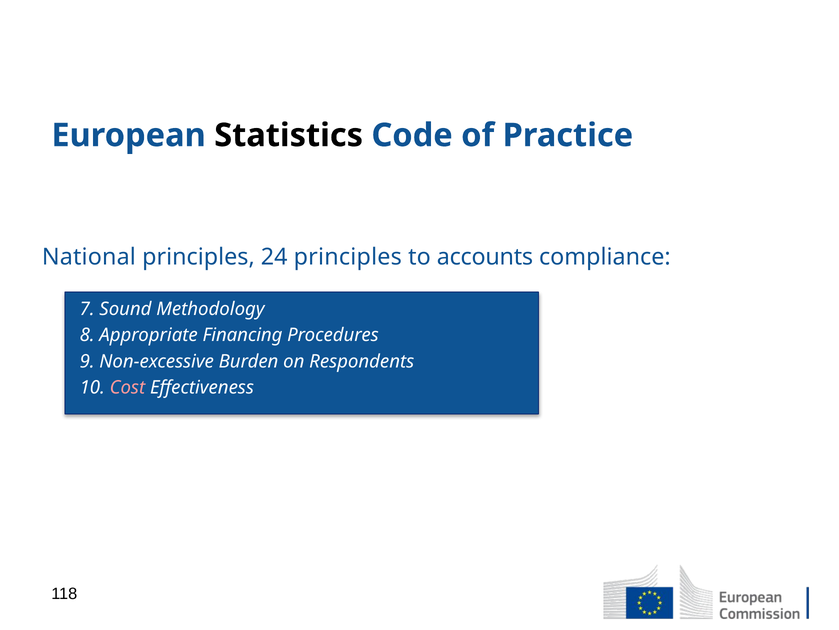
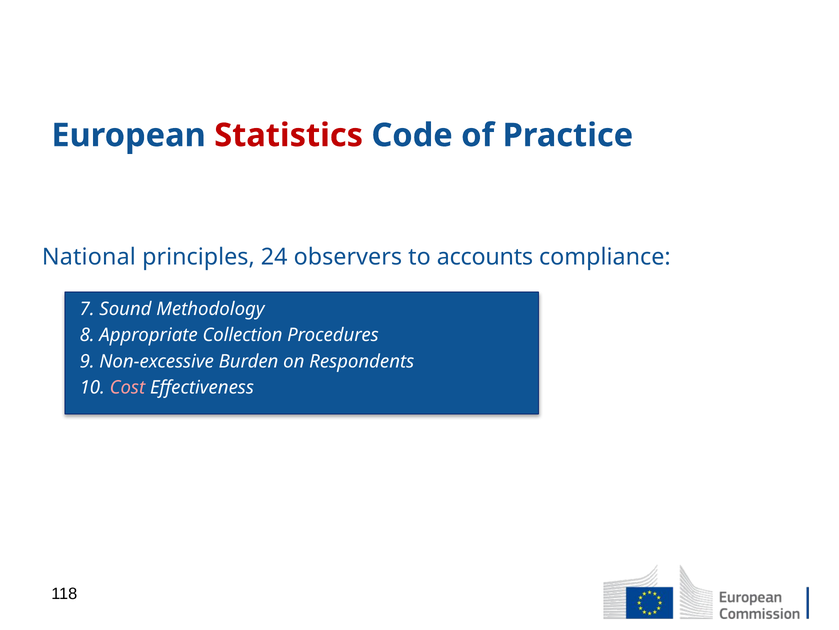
Statistics colour: black -> red (289, 135)
24 principles: principles -> observers (348, 257)
Financing: Financing -> Collection (243, 335)
